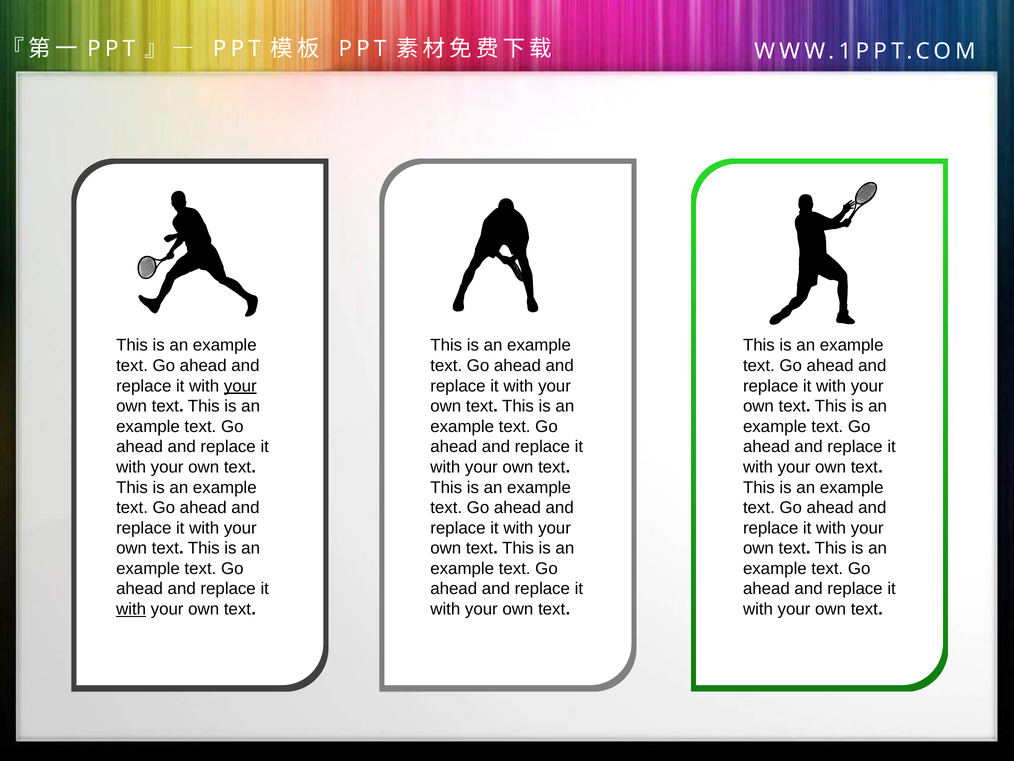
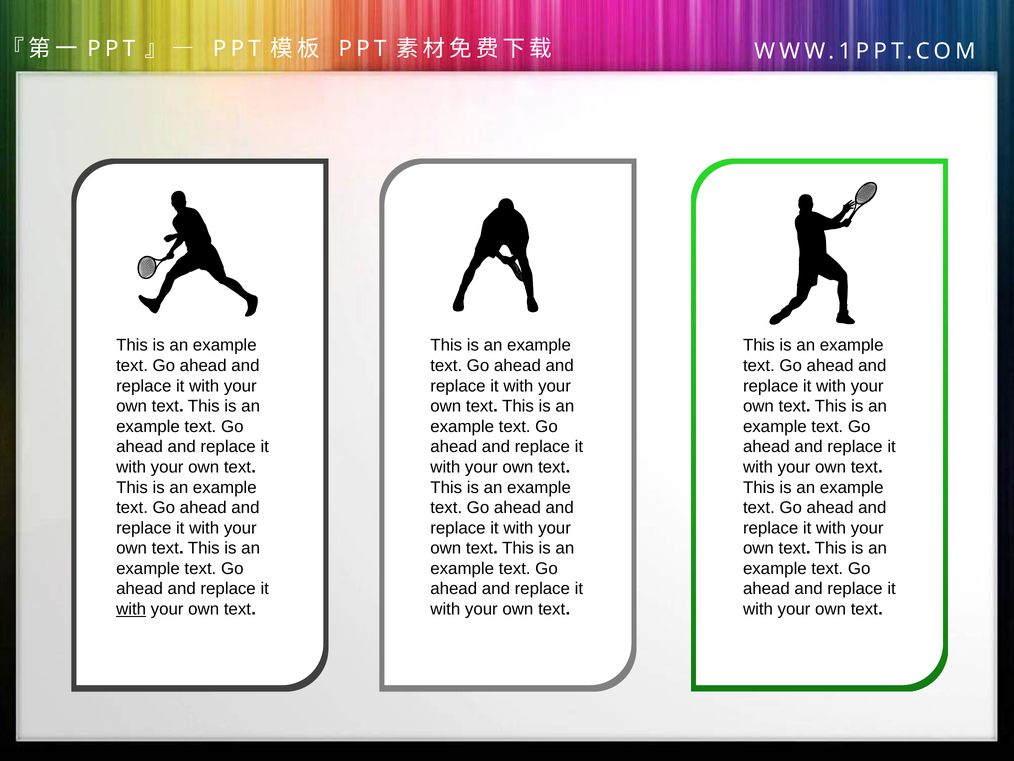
your underline: present -> none (240, 386)
